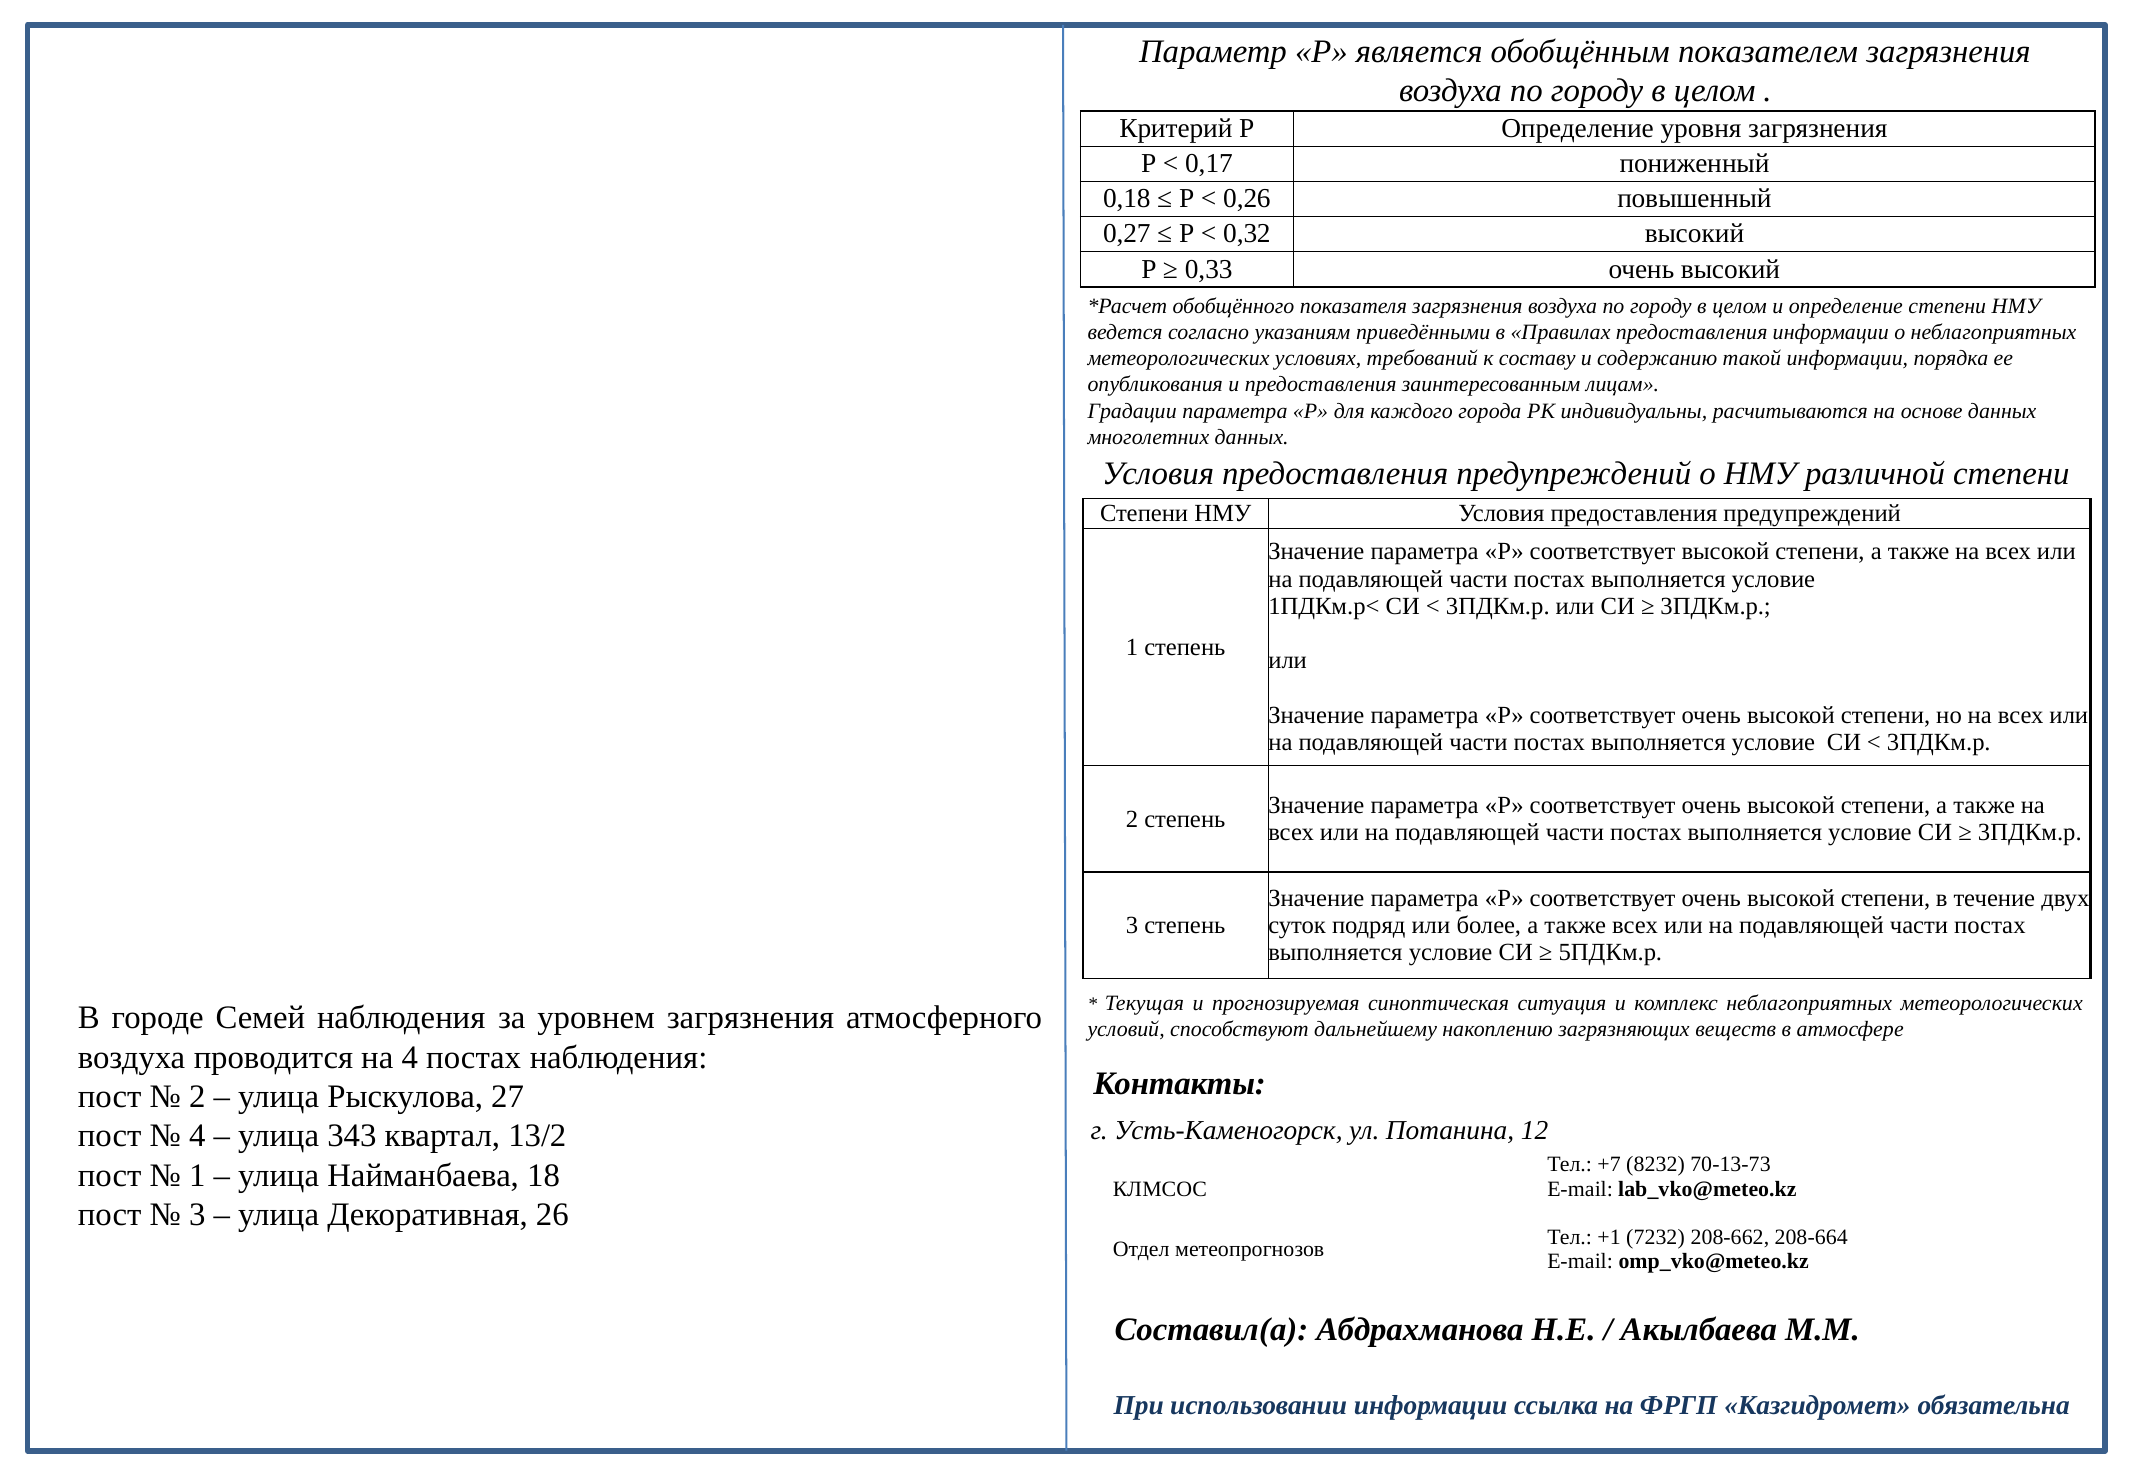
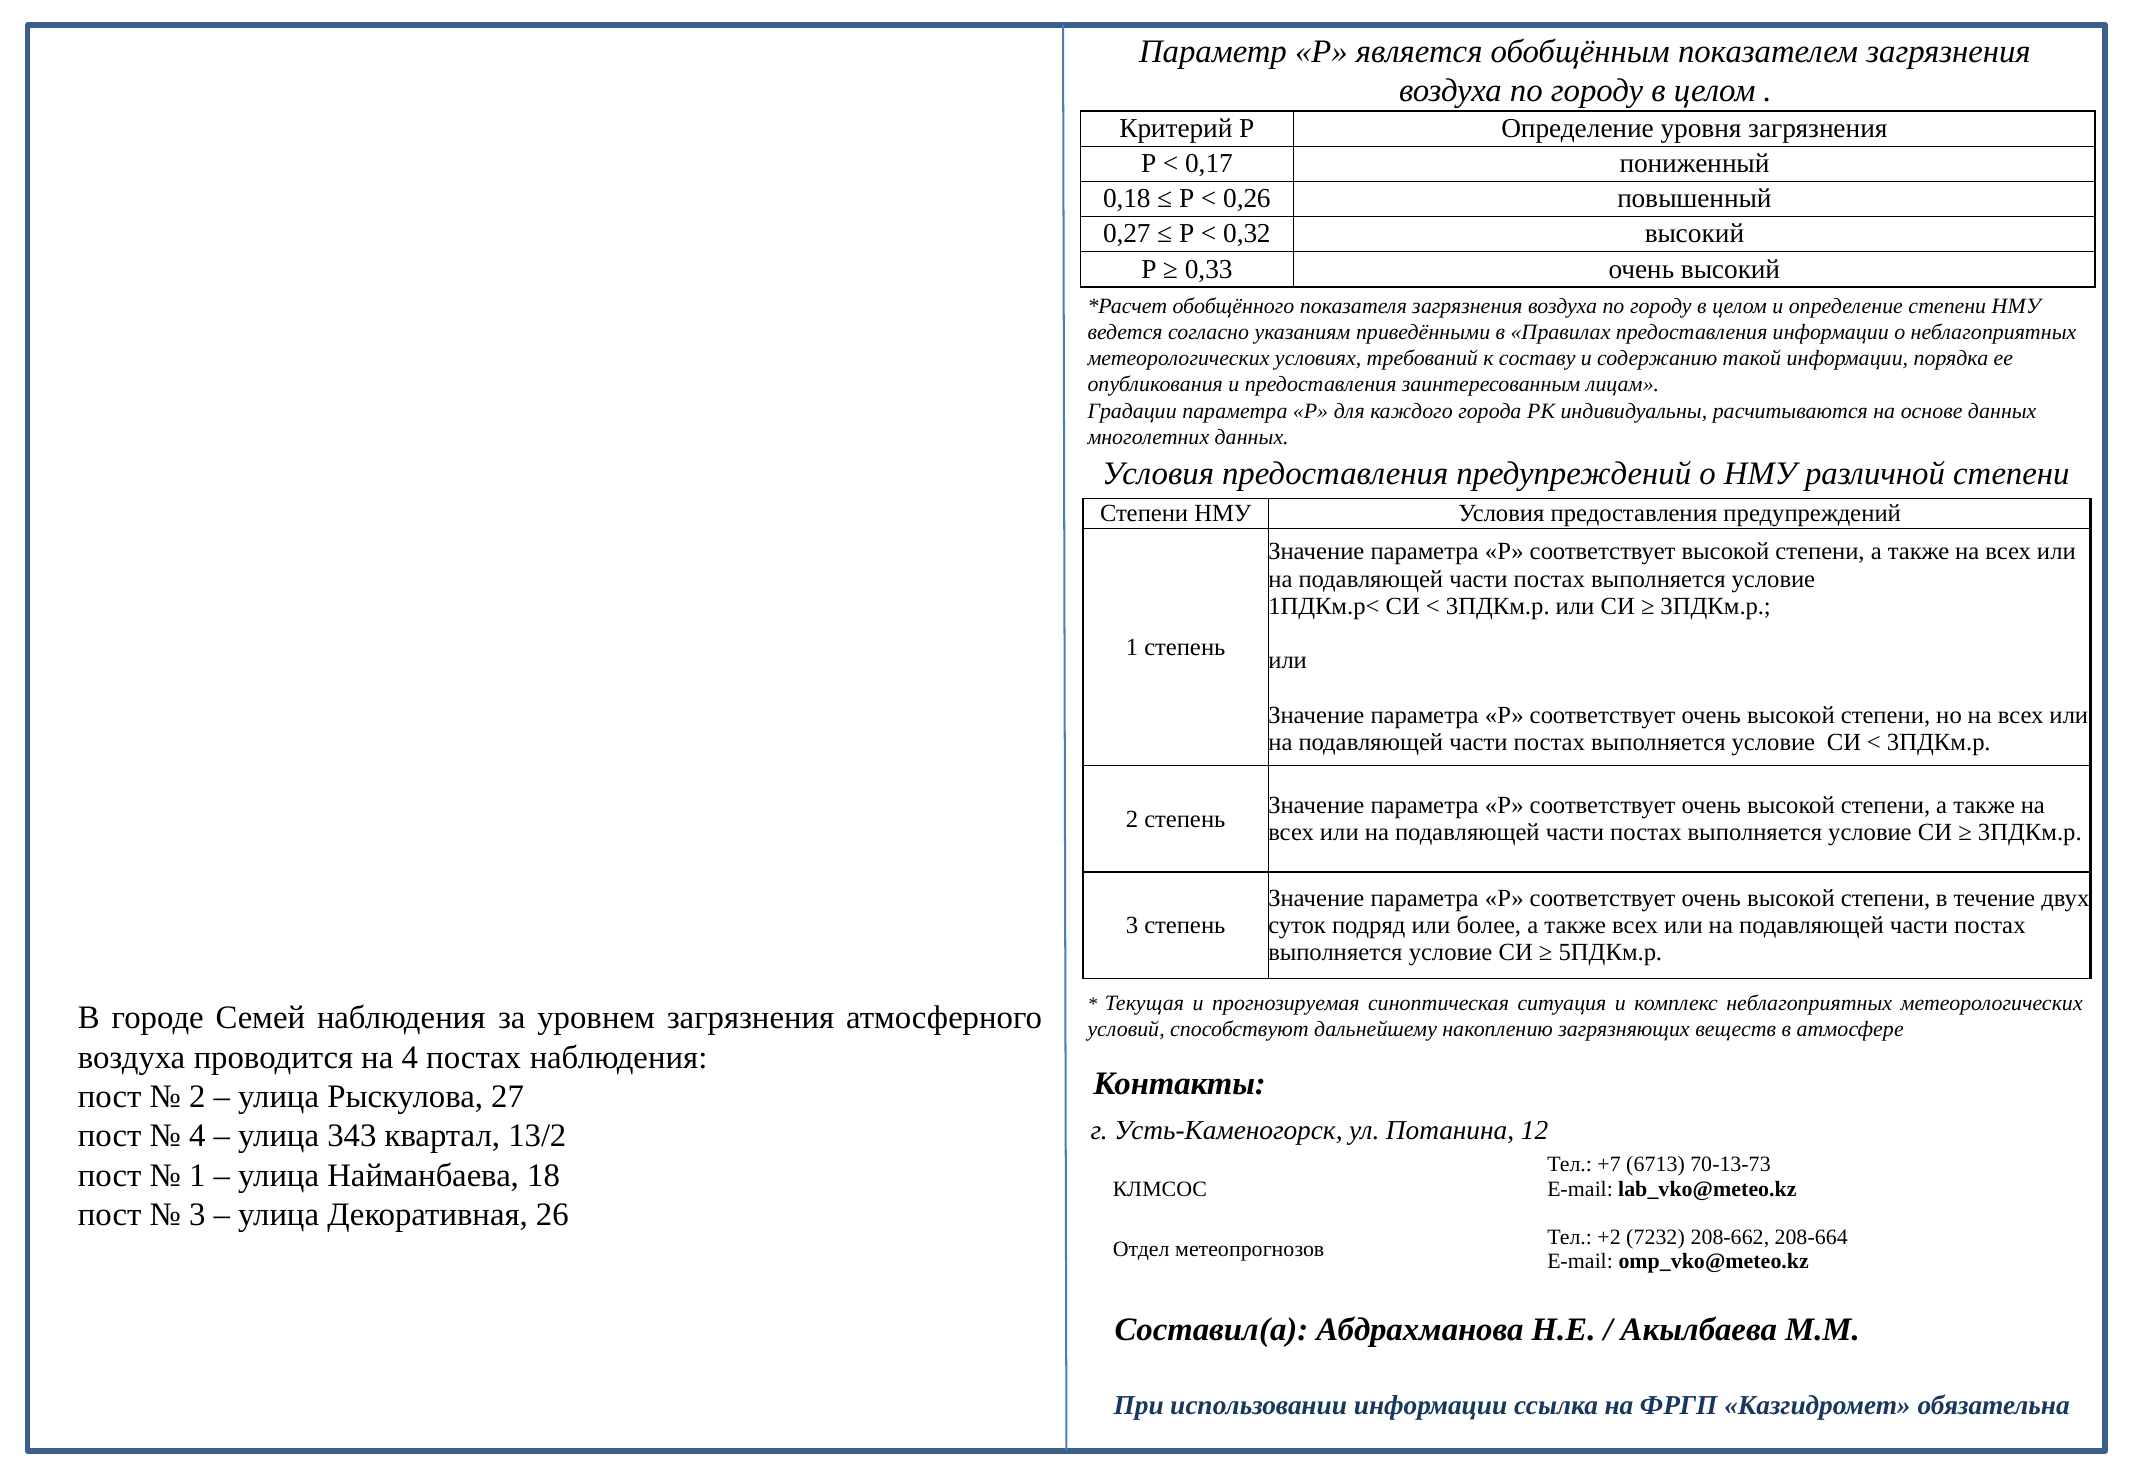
8232: 8232 -> 6713 (1655, 1165)
+1: +1 -> +2 (1609, 1237)
